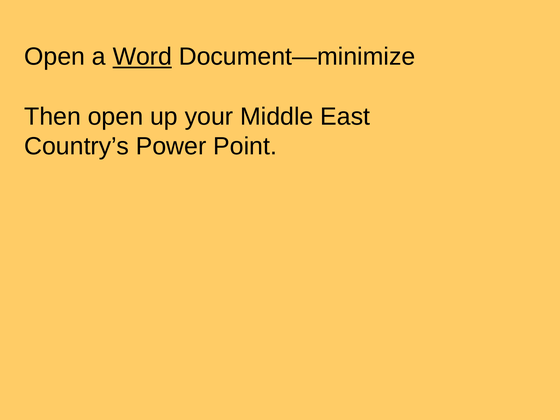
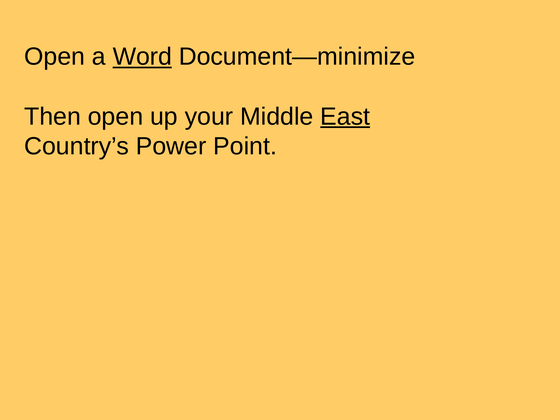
East underline: none -> present (345, 116)
